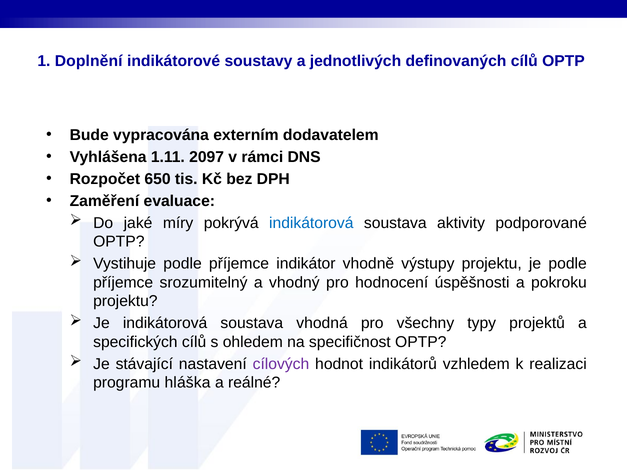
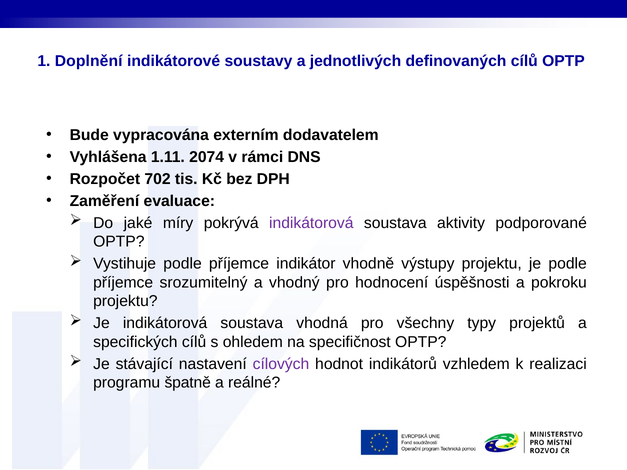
2097: 2097 -> 2074 (207, 157)
650: 650 -> 702 (158, 179)
indikátorová colour: blue -> purple (311, 223)
hláška: hláška -> špatně (188, 383)
